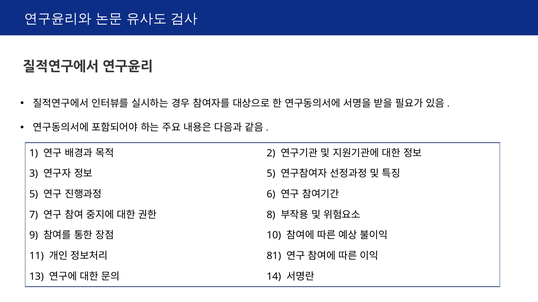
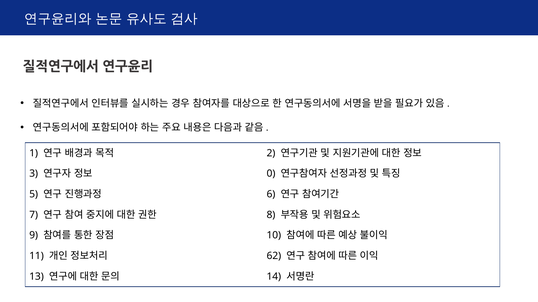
5: 5 -> 0 (271, 174)
81: 81 -> 62 (274, 256)
